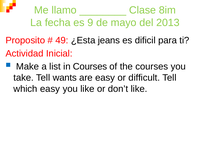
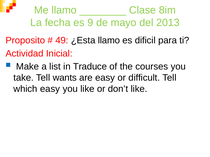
¿Esta jeans: jeans -> llamo (109, 41)
in Courses: Courses -> Traduce (90, 67)
